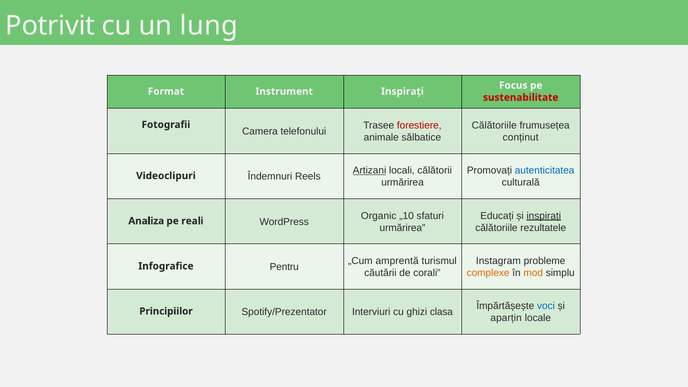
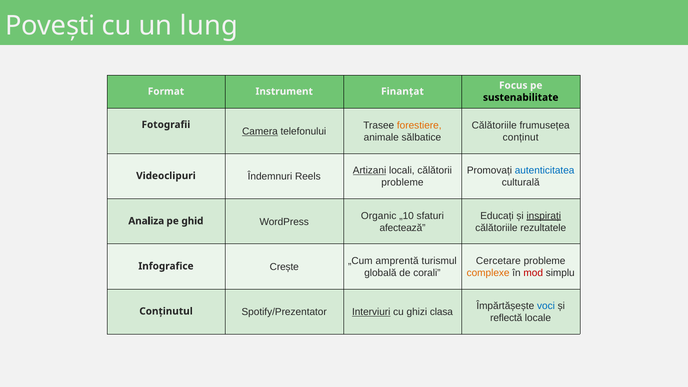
Potrivit: Potrivit -> Povești (50, 26)
Instrument Inspirați: Inspirați -> Finanțat (402, 91)
sustenabilitate colour: red -> black (521, 97)
forestiere colour: red -> orange (419, 125)
Camera underline: none -> present (260, 131)
urmărirea: urmărirea -> probleme (402, 183)
reali: reali -> ghid (192, 221)
urmărirea: urmărirea -> afectează (403, 228)
Instagram: Instagram -> Cercetare (498, 261)
Pentru: Pentru -> Crește (284, 267)
căutării: căutării -> globală (380, 273)
mod colour: orange -> red (533, 273)
Principiilor: Principiilor -> Conținutul (166, 311)
Interviuri underline: none -> present (371, 312)
aparțin: aparțin -> reflectă (506, 318)
